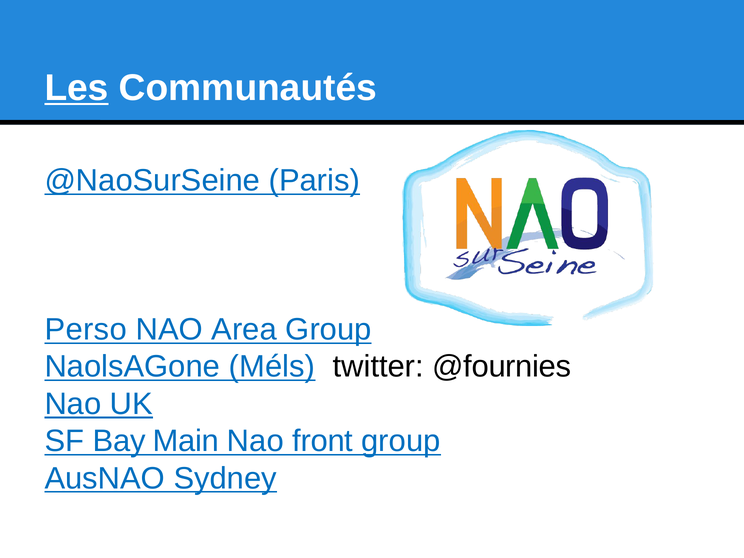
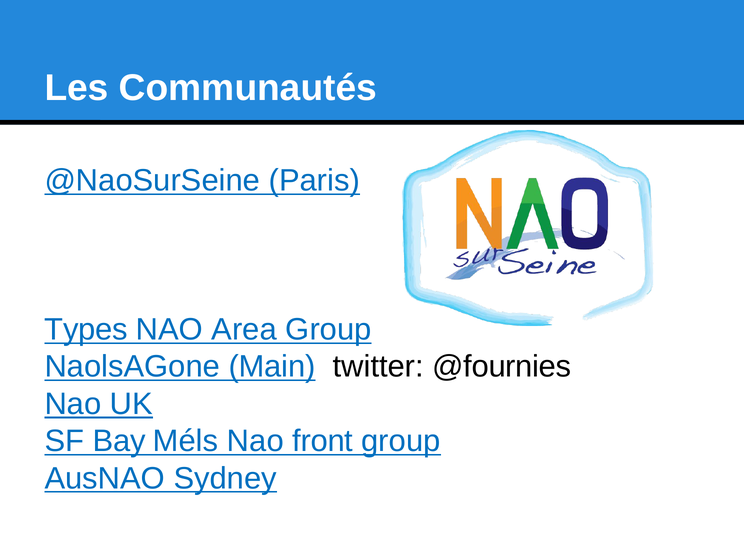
Les underline: present -> none (77, 88)
Perso: Perso -> Types (86, 329)
Méls: Méls -> Main (272, 367)
Main: Main -> Méls (186, 441)
